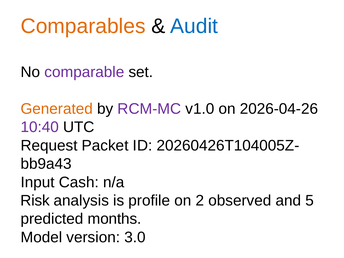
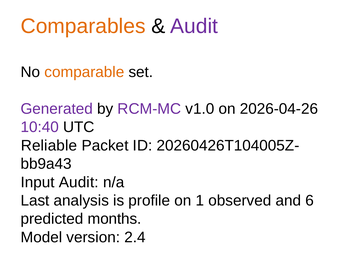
Audit colour: blue -> purple (194, 26)
comparable colour: purple -> orange (84, 72)
Generated colour: orange -> purple (57, 109)
Request: Request -> Reliable (49, 146)
Input Cash: Cash -> Audit (79, 182)
Risk: Risk -> Last (35, 201)
2: 2 -> 1 (200, 201)
5: 5 -> 6 (310, 201)
3.0: 3.0 -> 2.4 (135, 237)
